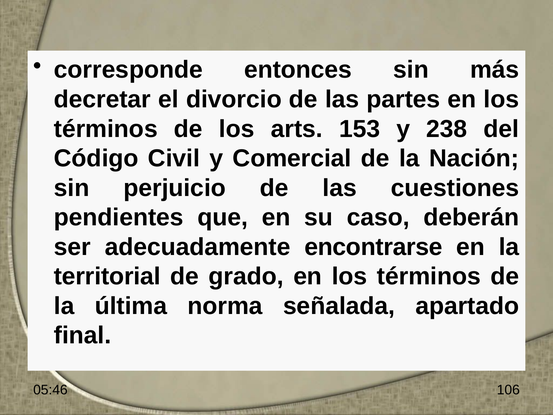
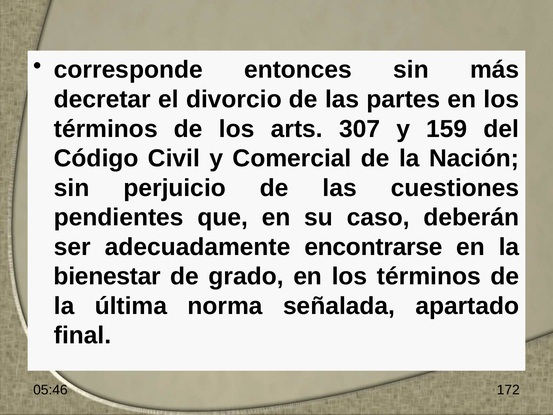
153: 153 -> 307 (360, 129)
238: 238 -> 159 (447, 129)
territorial: territorial -> bienestar (107, 276)
106: 106 -> 172 (508, 390)
